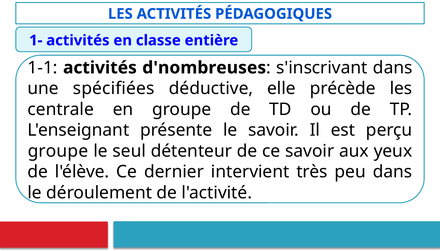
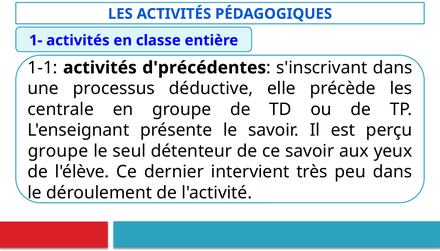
d'nombreuses: d'nombreuses -> d'précédentes (204, 68)
spécifiées: spécifiées -> processus (114, 89)
